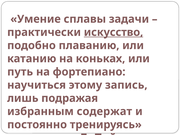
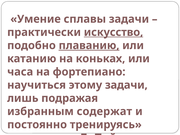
плаванию underline: none -> present (89, 45)
путь: путь -> часа (20, 72)
этому запись: запись -> задачи (126, 85)
